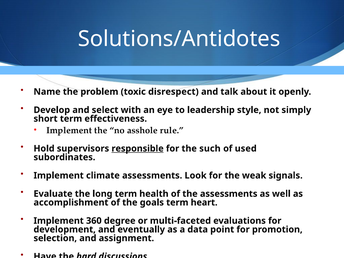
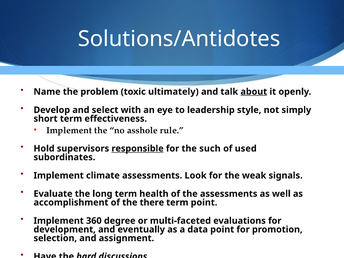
disrespect: disrespect -> ultimately (173, 92)
about underline: none -> present (254, 92)
goals: goals -> there (152, 202)
term heart: heart -> point (204, 202)
